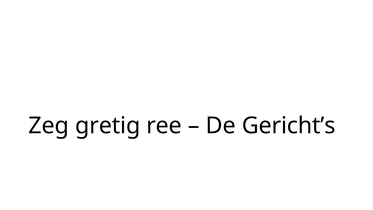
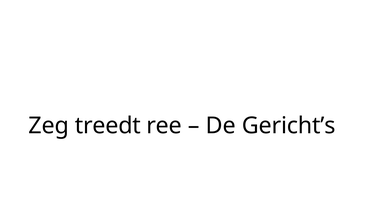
gretig: gretig -> treedt (108, 125)
